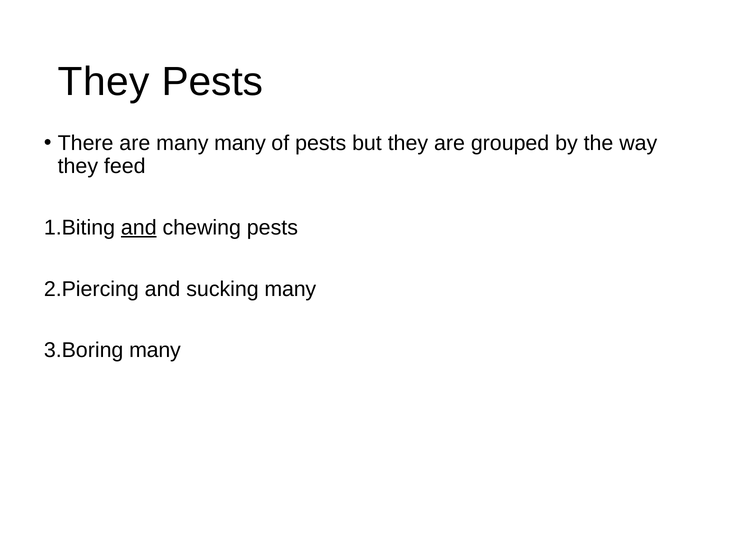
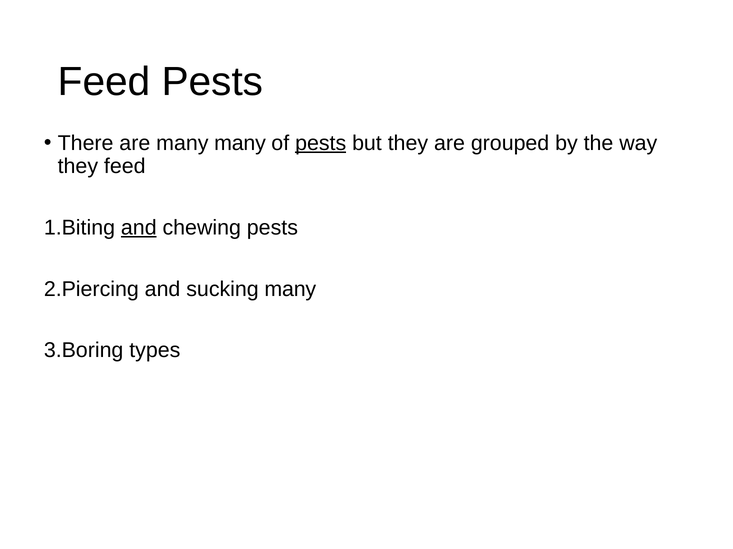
They: They -> Feed (104, 82)
pests underline: none -> present (321, 143)
many: many -> types (155, 351)
